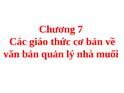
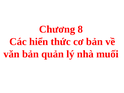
7: 7 -> 8 (80, 29)
giáo: giáo -> hiển (39, 42)
